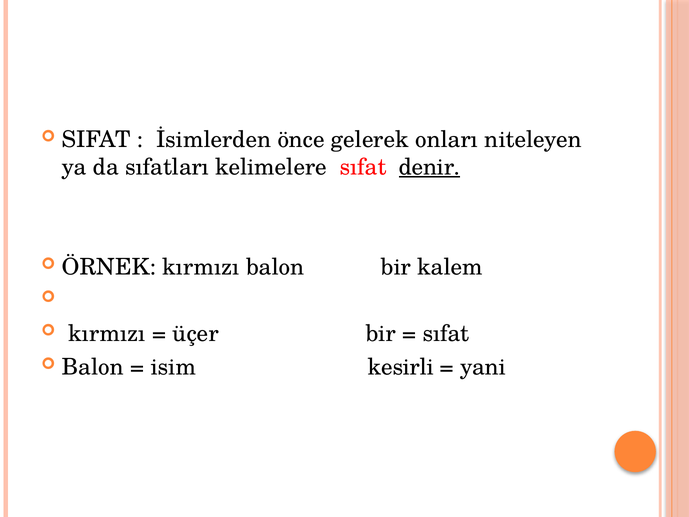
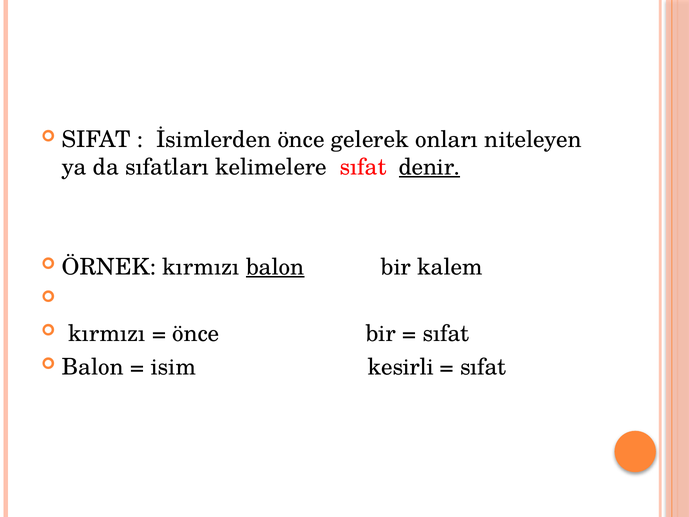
balon underline: none -> present (275, 267)
üçer: üçer -> önce (196, 333)
yani: yani -> sıfat (483, 367)
